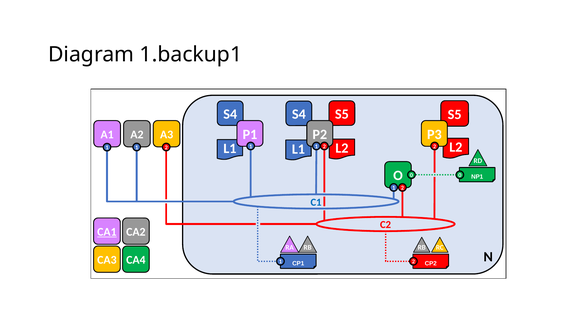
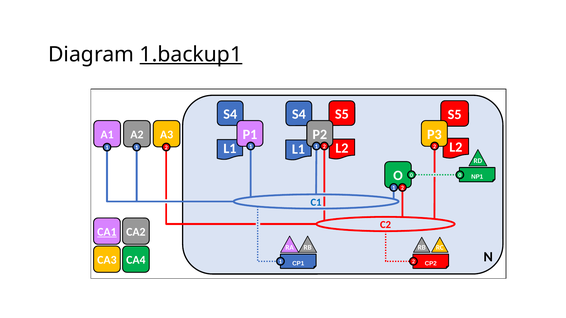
1.backup1 underline: none -> present (191, 55)
